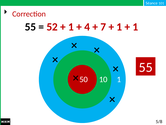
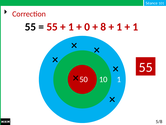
52: 52 -> 55 (52, 27)
4: 4 -> 0 (87, 27)
7: 7 -> 8 (103, 27)
